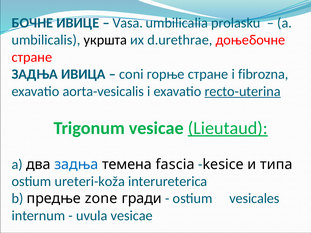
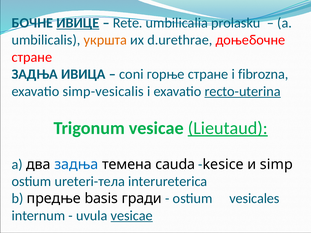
ИВИЦЕ underline: none -> present (78, 23)
Vasa: Vasa -> Rete (128, 23)
укршта colour: black -> orange (105, 40)
aorta-vesicalis: aorta-vesicalis -> simp-vesicalis (103, 91)
fascia: fascia -> cauda (175, 164)
типа: типа -> simp (276, 164)
ureteri-koža: ureteri-koža -> ureteri-тела (90, 182)
zone: zone -> basis (101, 199)
vesicae underline: none -> present (132, 216)
